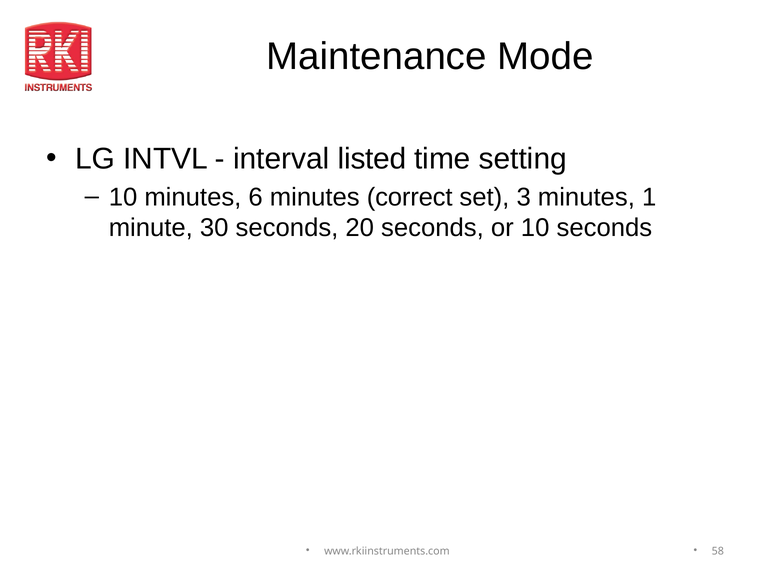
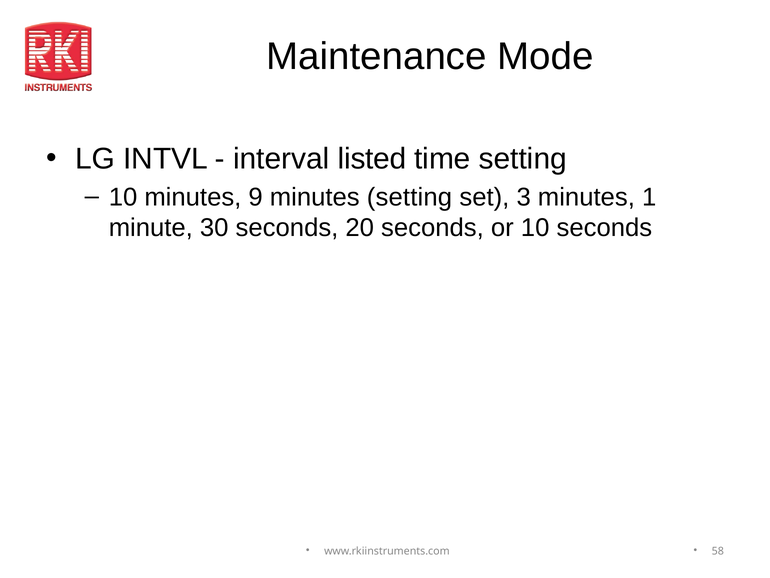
6: 6 -> 9 (256, 197)
minutes correct: correct -> setting (409, 197)
